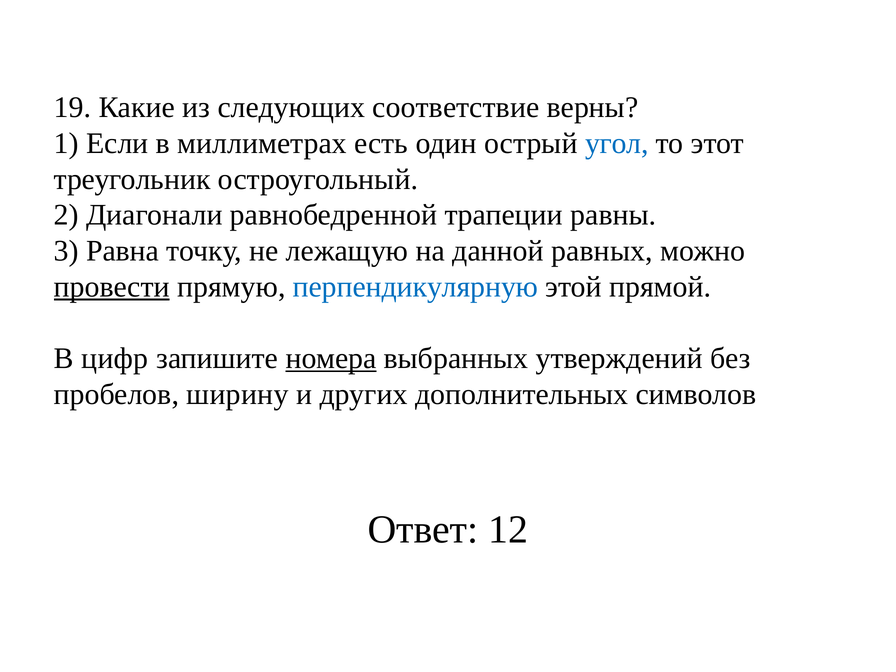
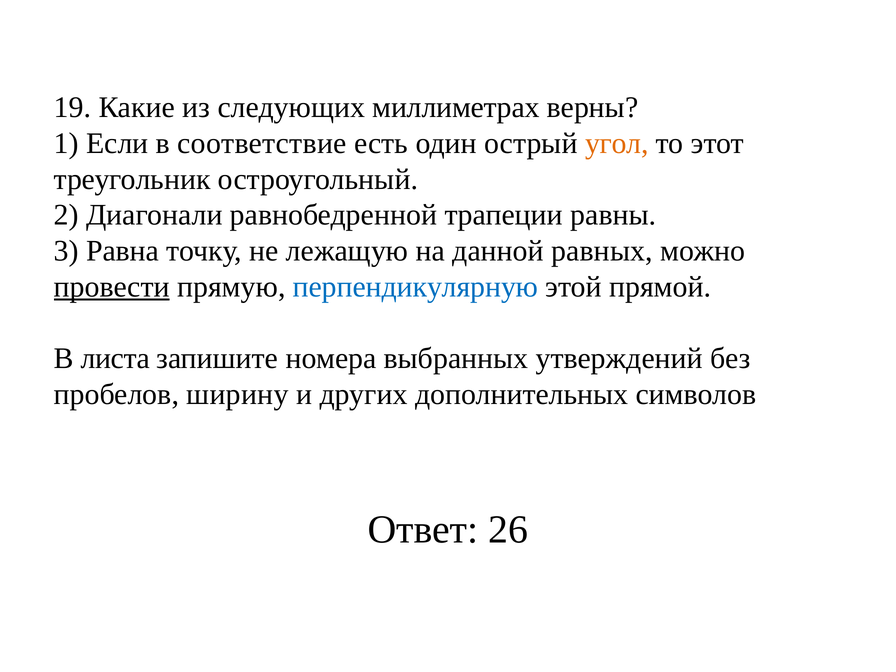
соответствие: соответствие -> миллиметрах (456, 107)
миллиметрах: миллиметрах -> соответствие (262, 143)
угол colour: blue -> orange (617, 143)
цифр: цифр -> листа (115, 358)
номера underline: present -> none (331, 358)
12: 12 -> 26 (508, 529)
